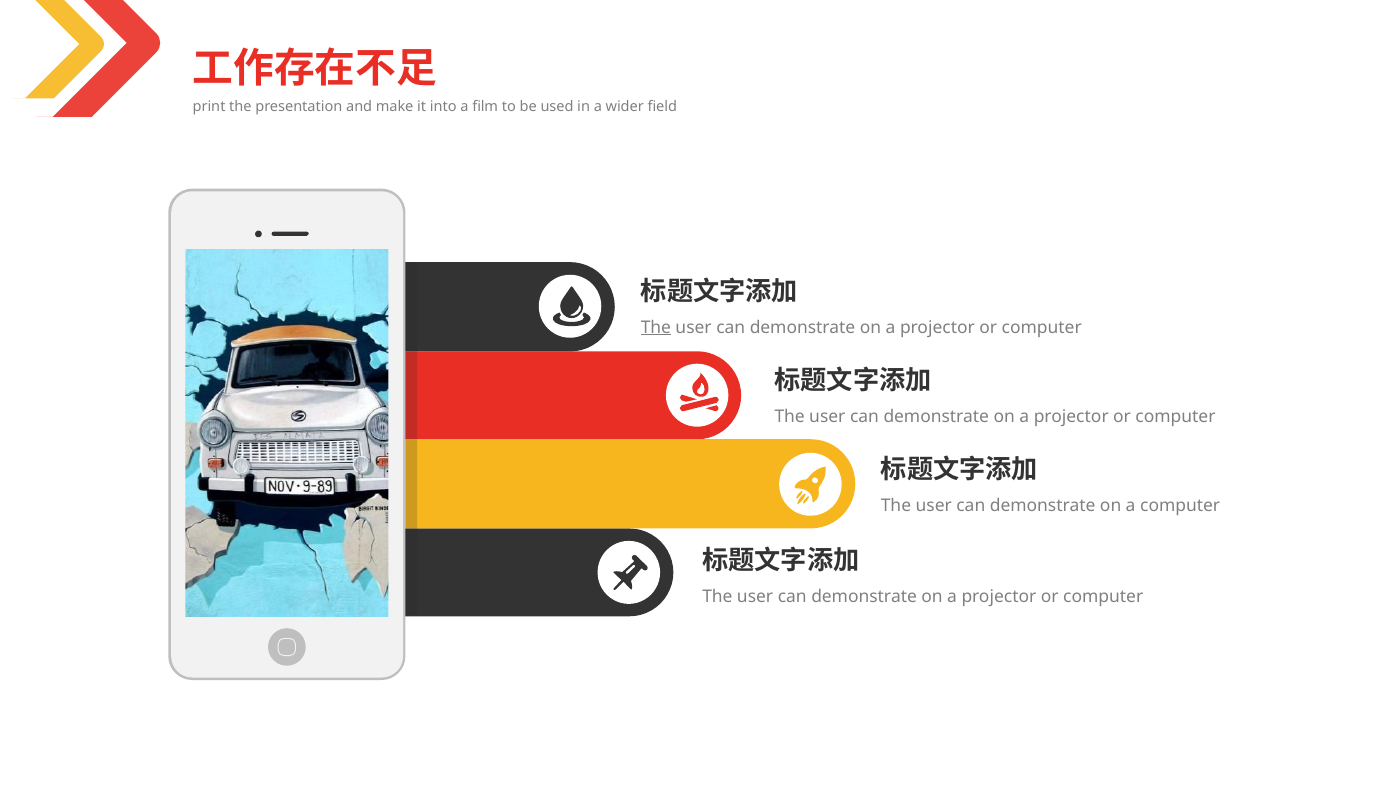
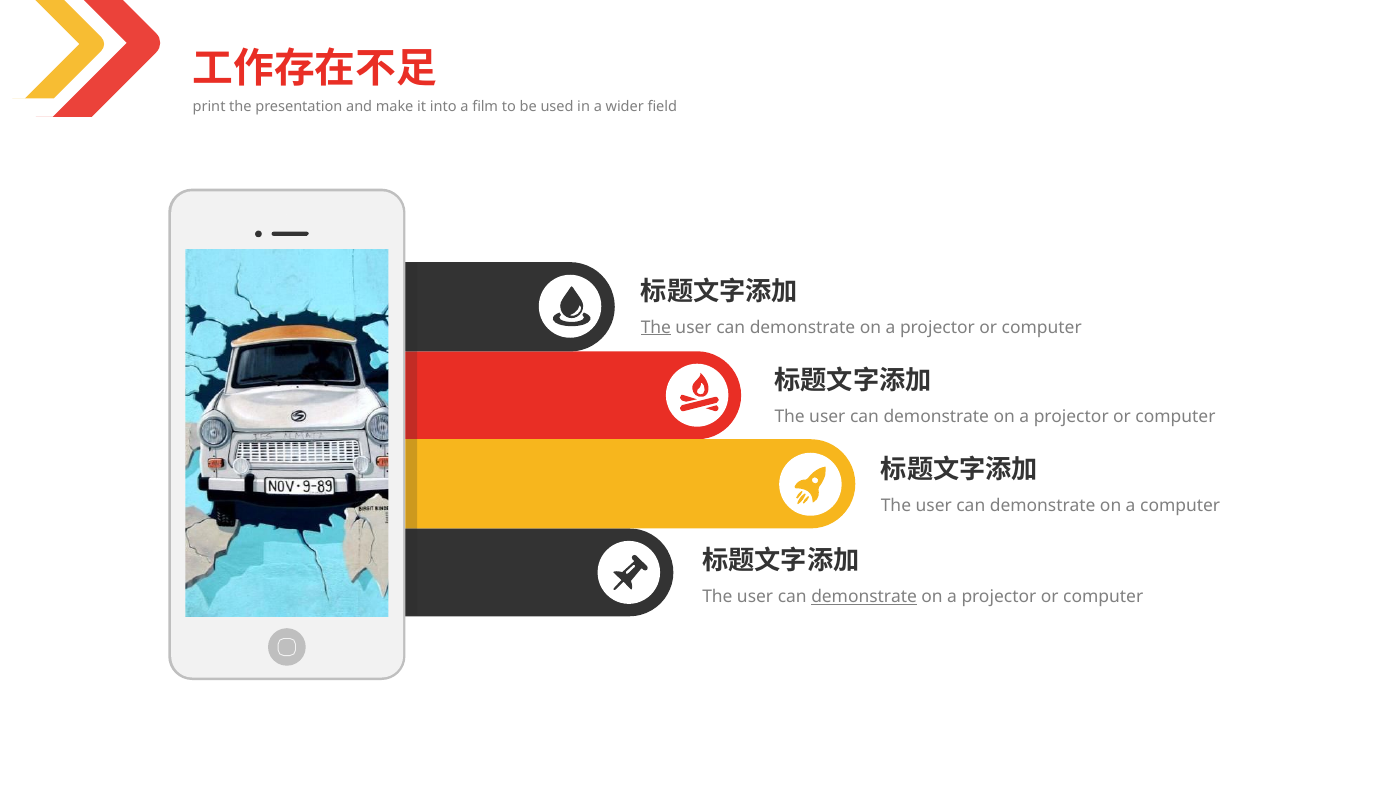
demonstrate underline: none -> present (864, 597)
